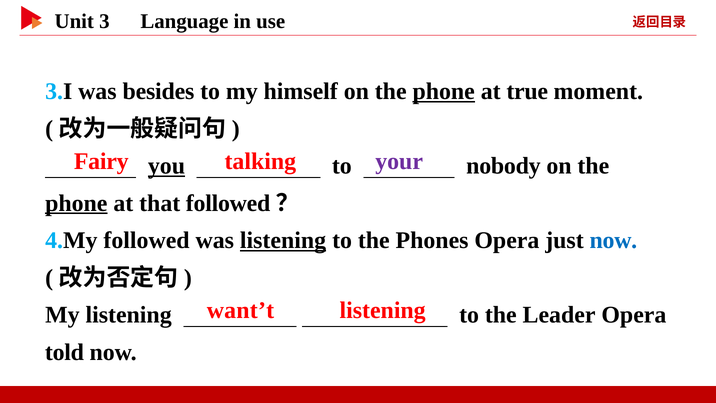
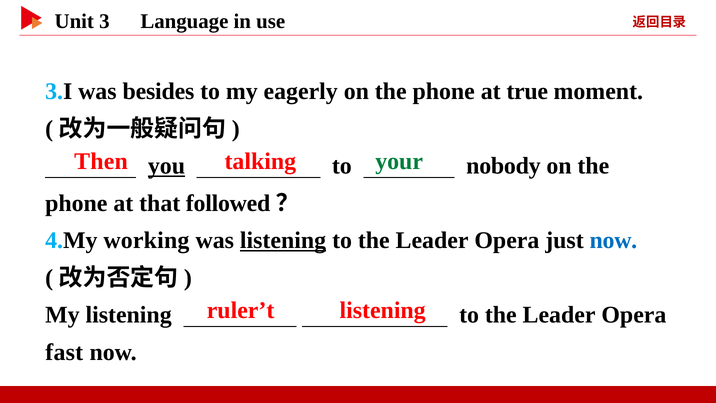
himself: himself -> eagerly (301, 91)
phone underline: present -> none (444, 91)
Fairy: Fairy -> Then (101, 161)
your colour: purple -> green (399, 161)
phone underline: present -> none (76, 203)
4.My followed: followed -> working (146, 240)
Phones: Phones -> Leader (432, 240)
want’t: want’t -> ruler’t (241, 310)
told: told -> fast (64, 352)
